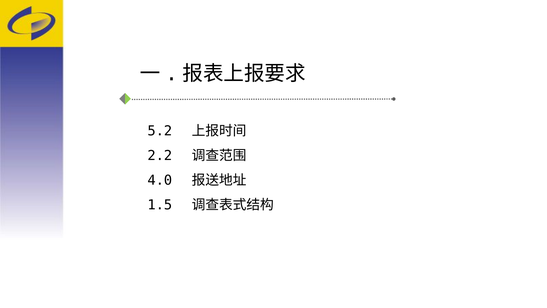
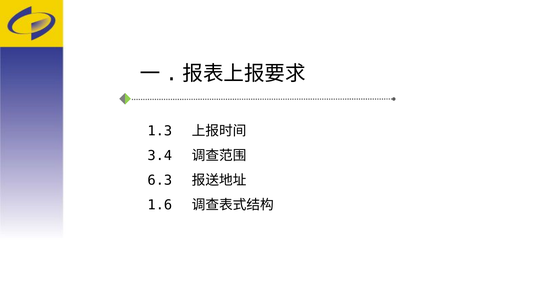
5.2: 5.2 -> 1.3 (160, 131)
2.2: 2.2 -> 3.4 (160, 155)
4.0: 4.0 -> 6.3 (160, 180)
1.5: 1.5 -> 1.6 (160, 205)
